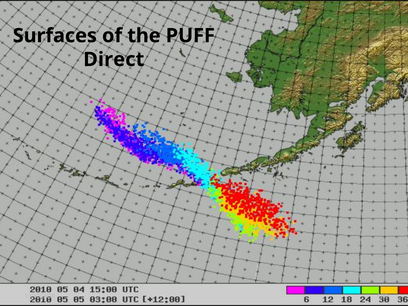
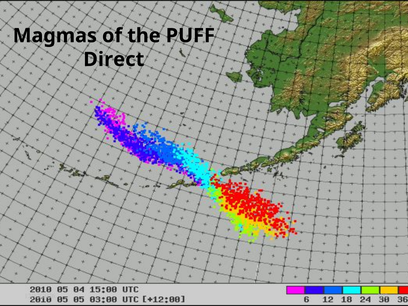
Surfaces: Surfaces -> Magmas (55, 36)
